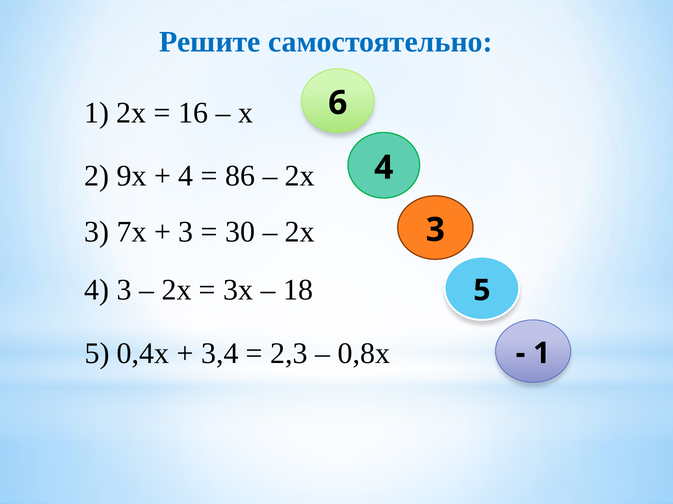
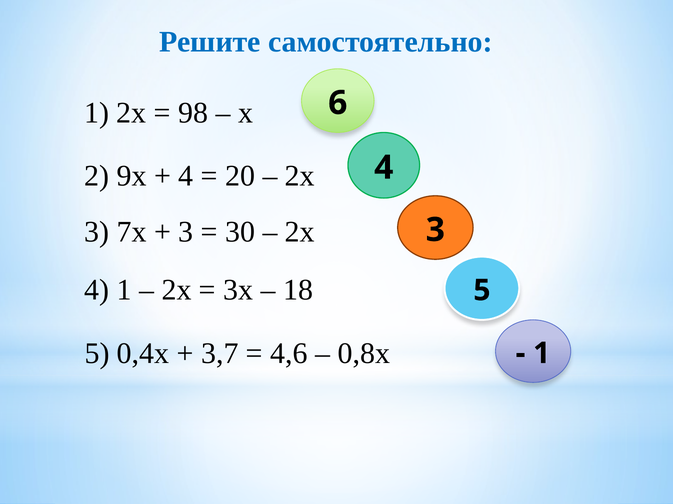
16: 16 -> 98 (193, 113)
86: 86 -> 20 (240, 176)
3: 3 -> 1 (124, 291)
3,4: 3,4 -> 3,7 (220, 354)
2,3: 2,3 -> 4,6 (289, 354)
